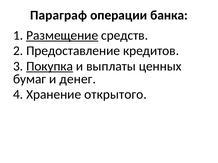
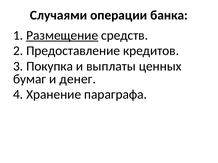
Параграф: Параграф -> Случаями (59, 15)
Покупка underline: present -> none (50, 66)
открытого: открытого -> параграфа (116, 95)
